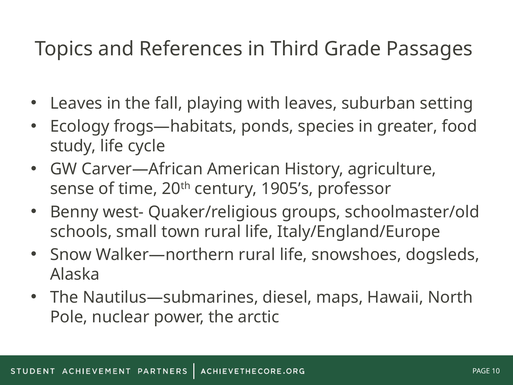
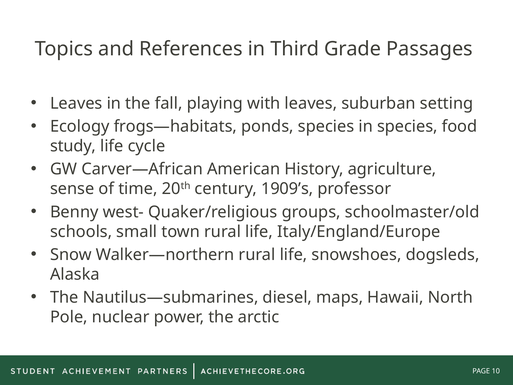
in greater: greater -> species (407, 126)
1905’s: 1905’s -> 1909’s (287, 189)
